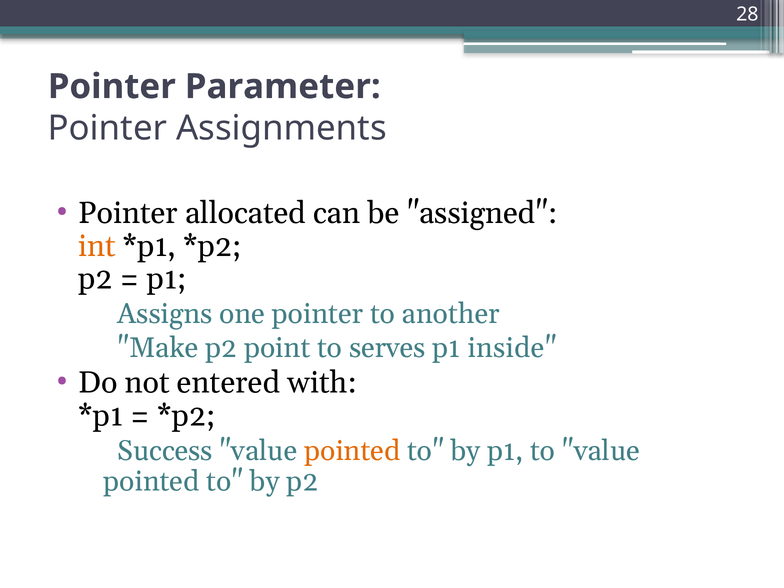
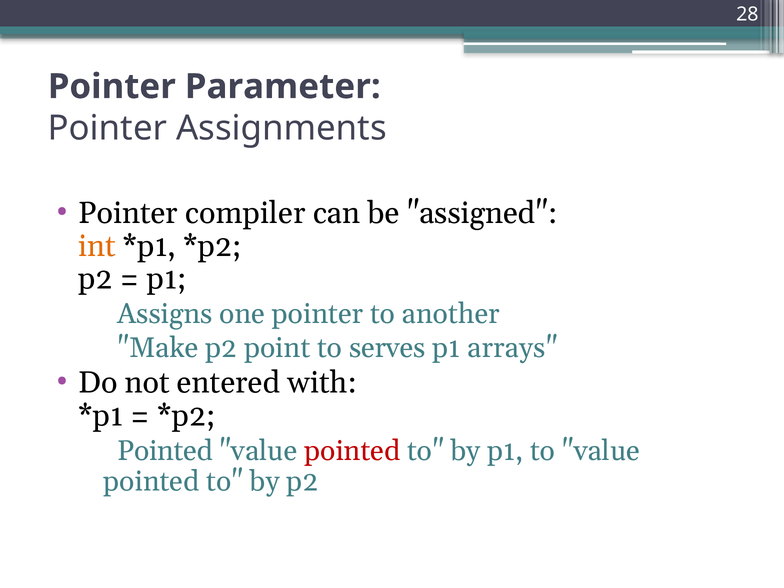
allocated: allocated -> compiler (245, 213)
inside: inside -> arrays (512, 348)
Success: Success -> Pointed (165, 451)
pointed colour: orange -> red (352, 451)
